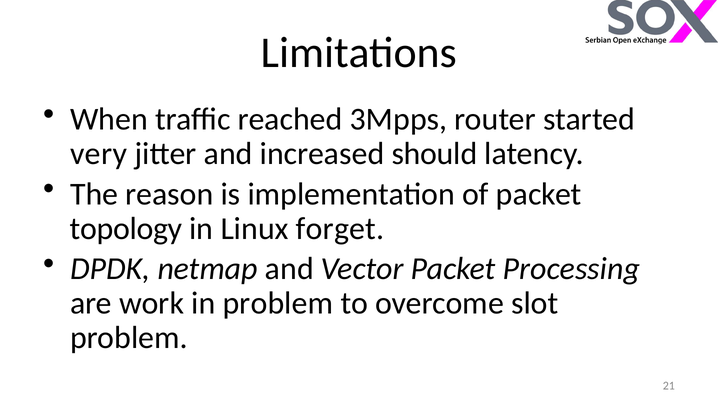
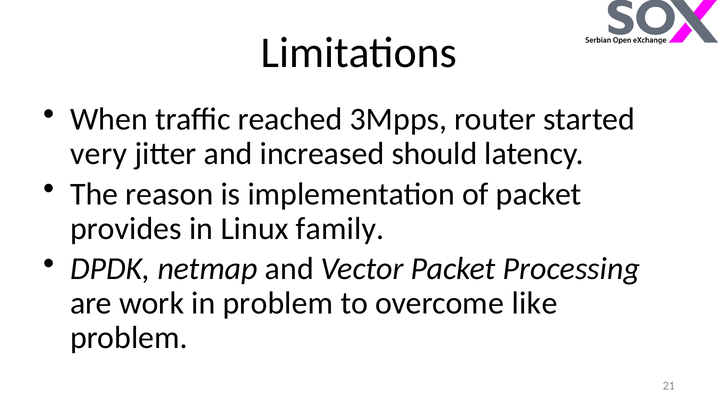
topology: topology -> provides (126, 228)
forget: forget -> family (340, 228)
slot: slot -> like (535, 303)
